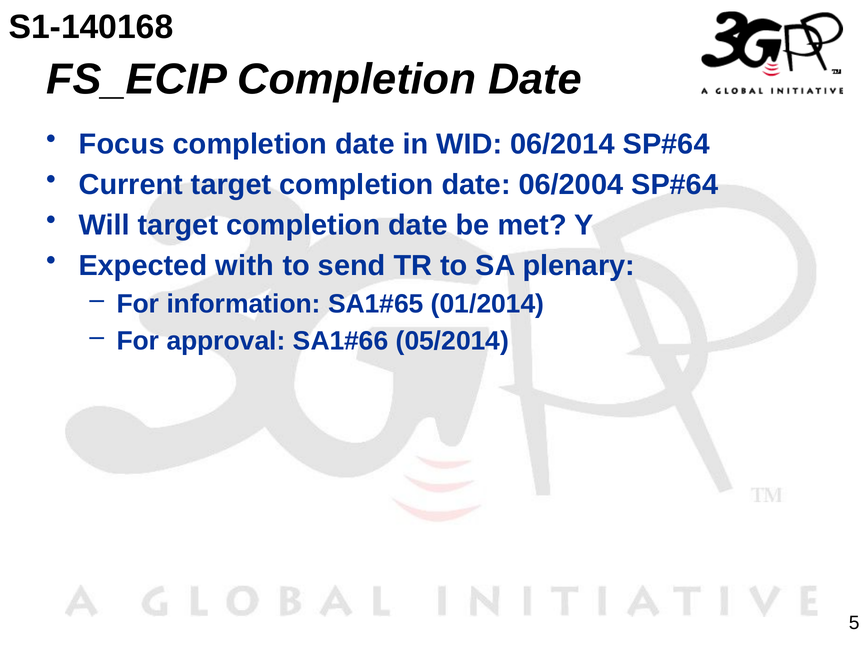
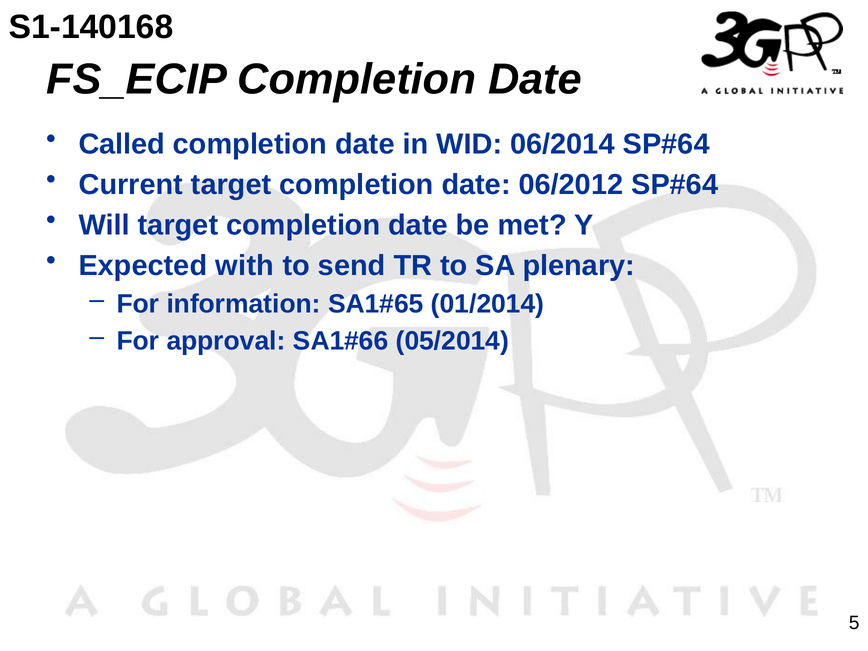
Focus: Focus -> Called (122, 144)
06/2004: 06/2004 -> 06/2012 (571, 184)
